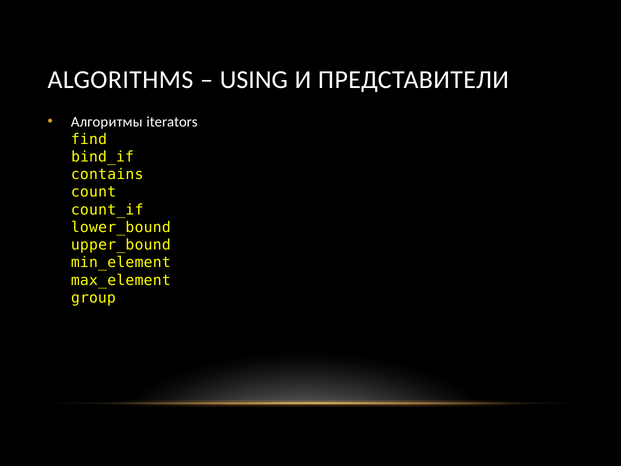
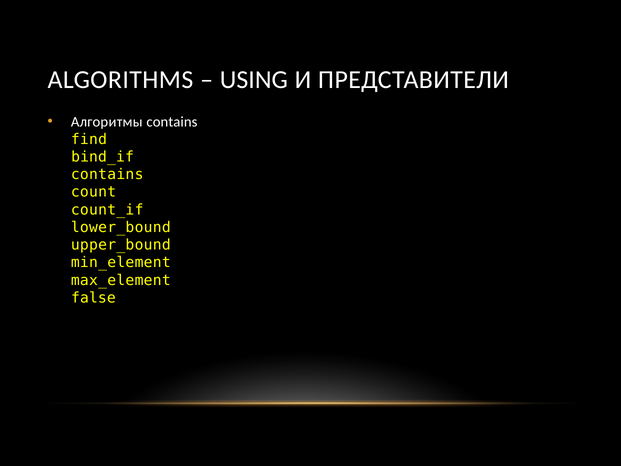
Алгоритмы iterators: iterators -> contains (172, 122)
group: group -> false (93, 298)
